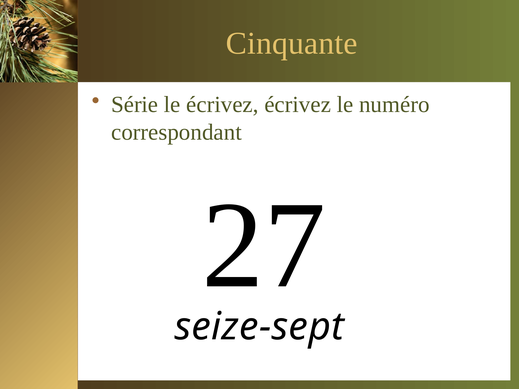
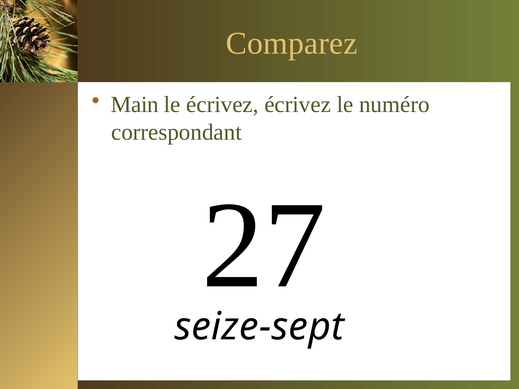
Cinquante: Cinquante -> Comparez (292, 43)
Série: Série -> Main (135, 105)
